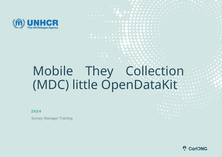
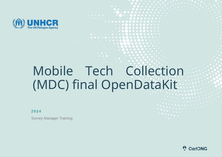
They: They -> Tech (99, 71)
little: little -> final (85, 85)
